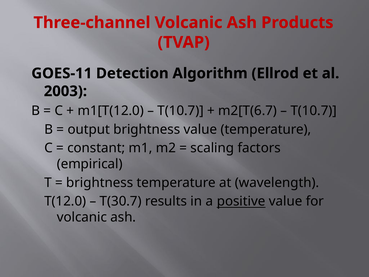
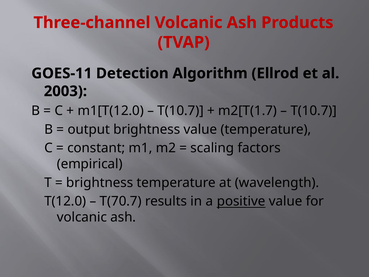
m2[T(6.7: m2[T(6.7 -> m2[T(1.7 (248, 111)
T(30.7: T(30.7 -> T(70.7 (121, 201)
